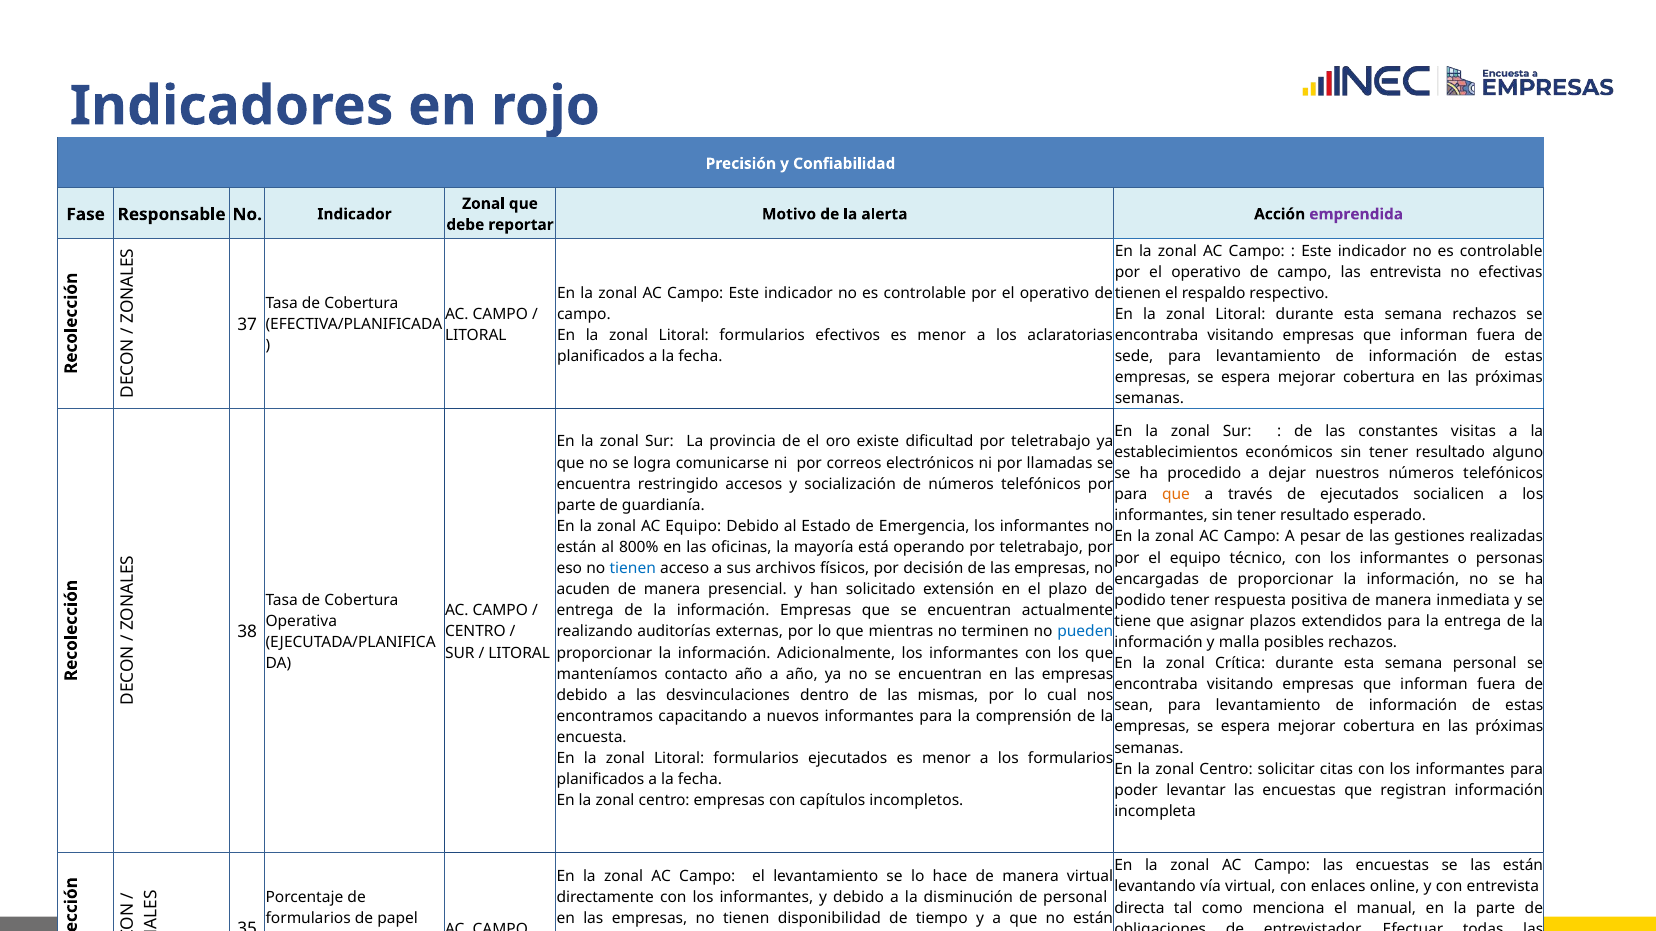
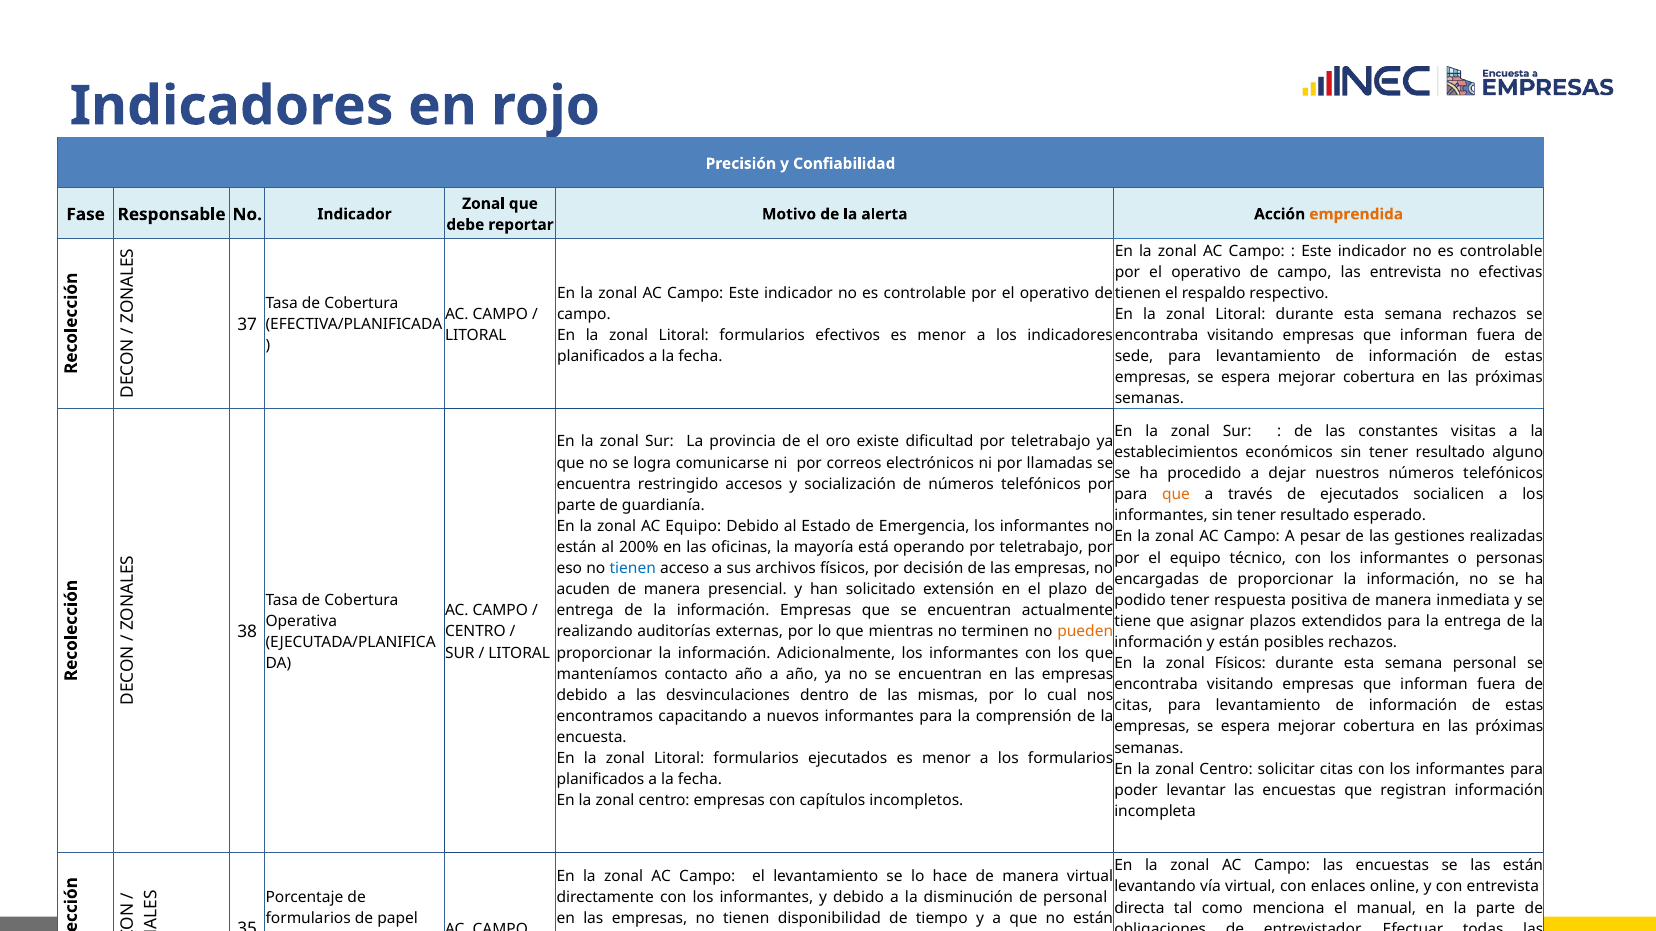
emprendida colour: purple -> orange (1356, 214)
los aclaratorias: aclaratorias -> indicadores (1070, 336)
800%: 800% -> 200% (639, 548)
pueden colour: blue -> orange (1085, 632)
y malla: malla -> están (1239, 643)
zonal Crítica: Crítica -> Físicos (1240, 664)
sean: sean -> citas (1134, 706)
